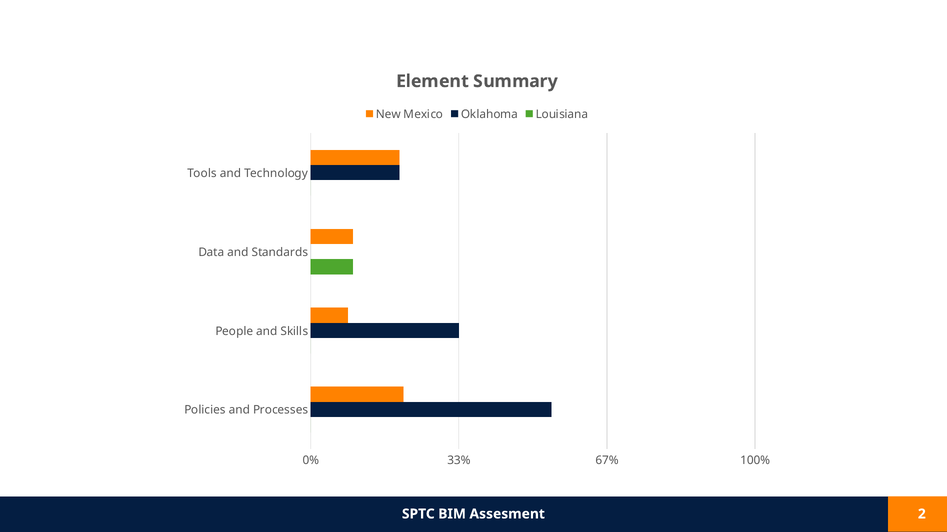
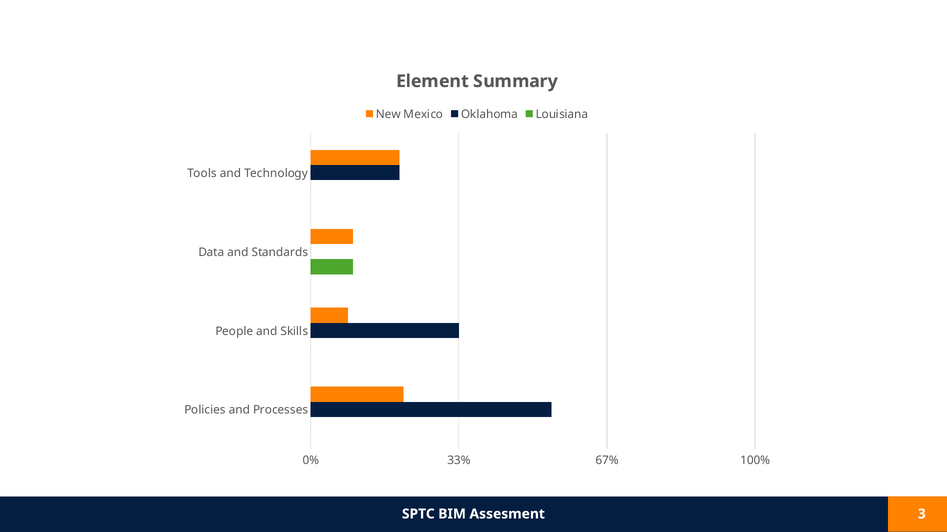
2: 2 -> 3 (922, 515)
